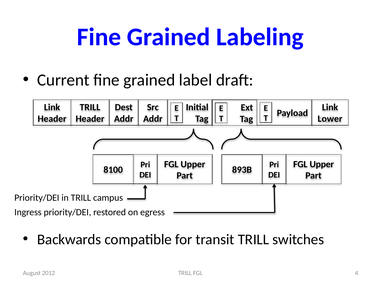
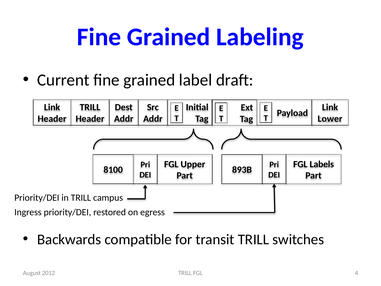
Upper: Upper -> Labels (322, 164)
